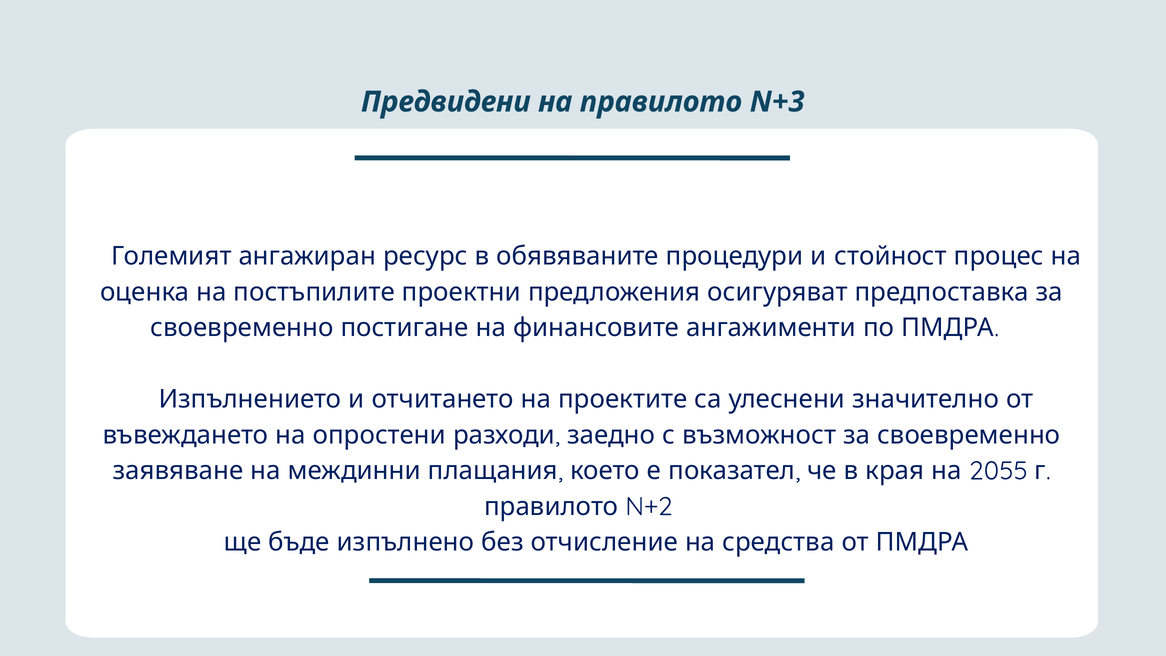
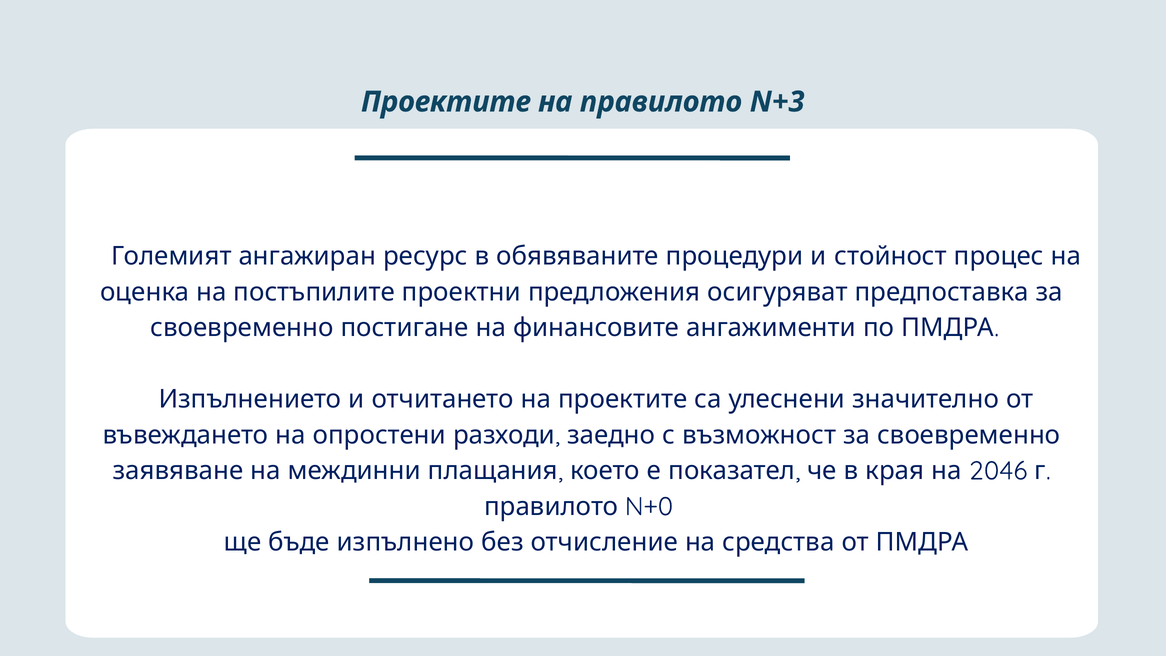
Предвидени: Предвидени -> Проектите (446, 102)
2055: 2055 -> 2046 (998, 471)
N+2: N+2 -> N+0 (649, 507)
